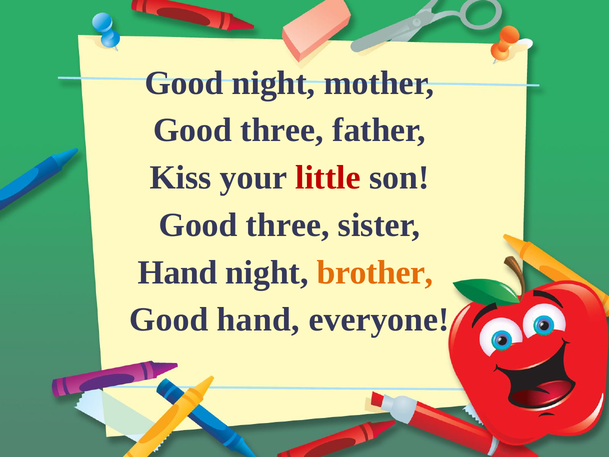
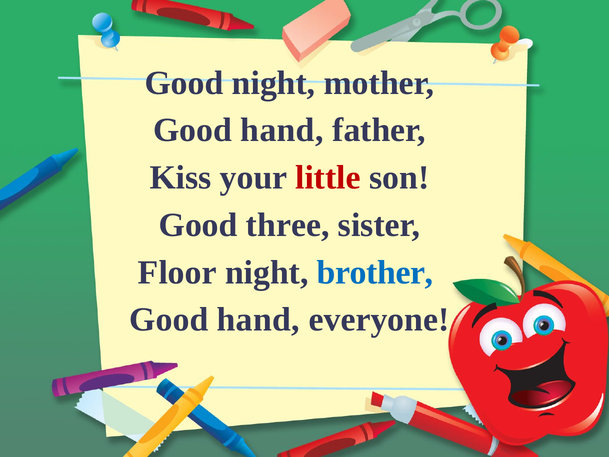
three: three -> hand (282, 130)
Hand: Hand -> Floor (177, 272)
brother colour: orange -> blue (375, 272)
